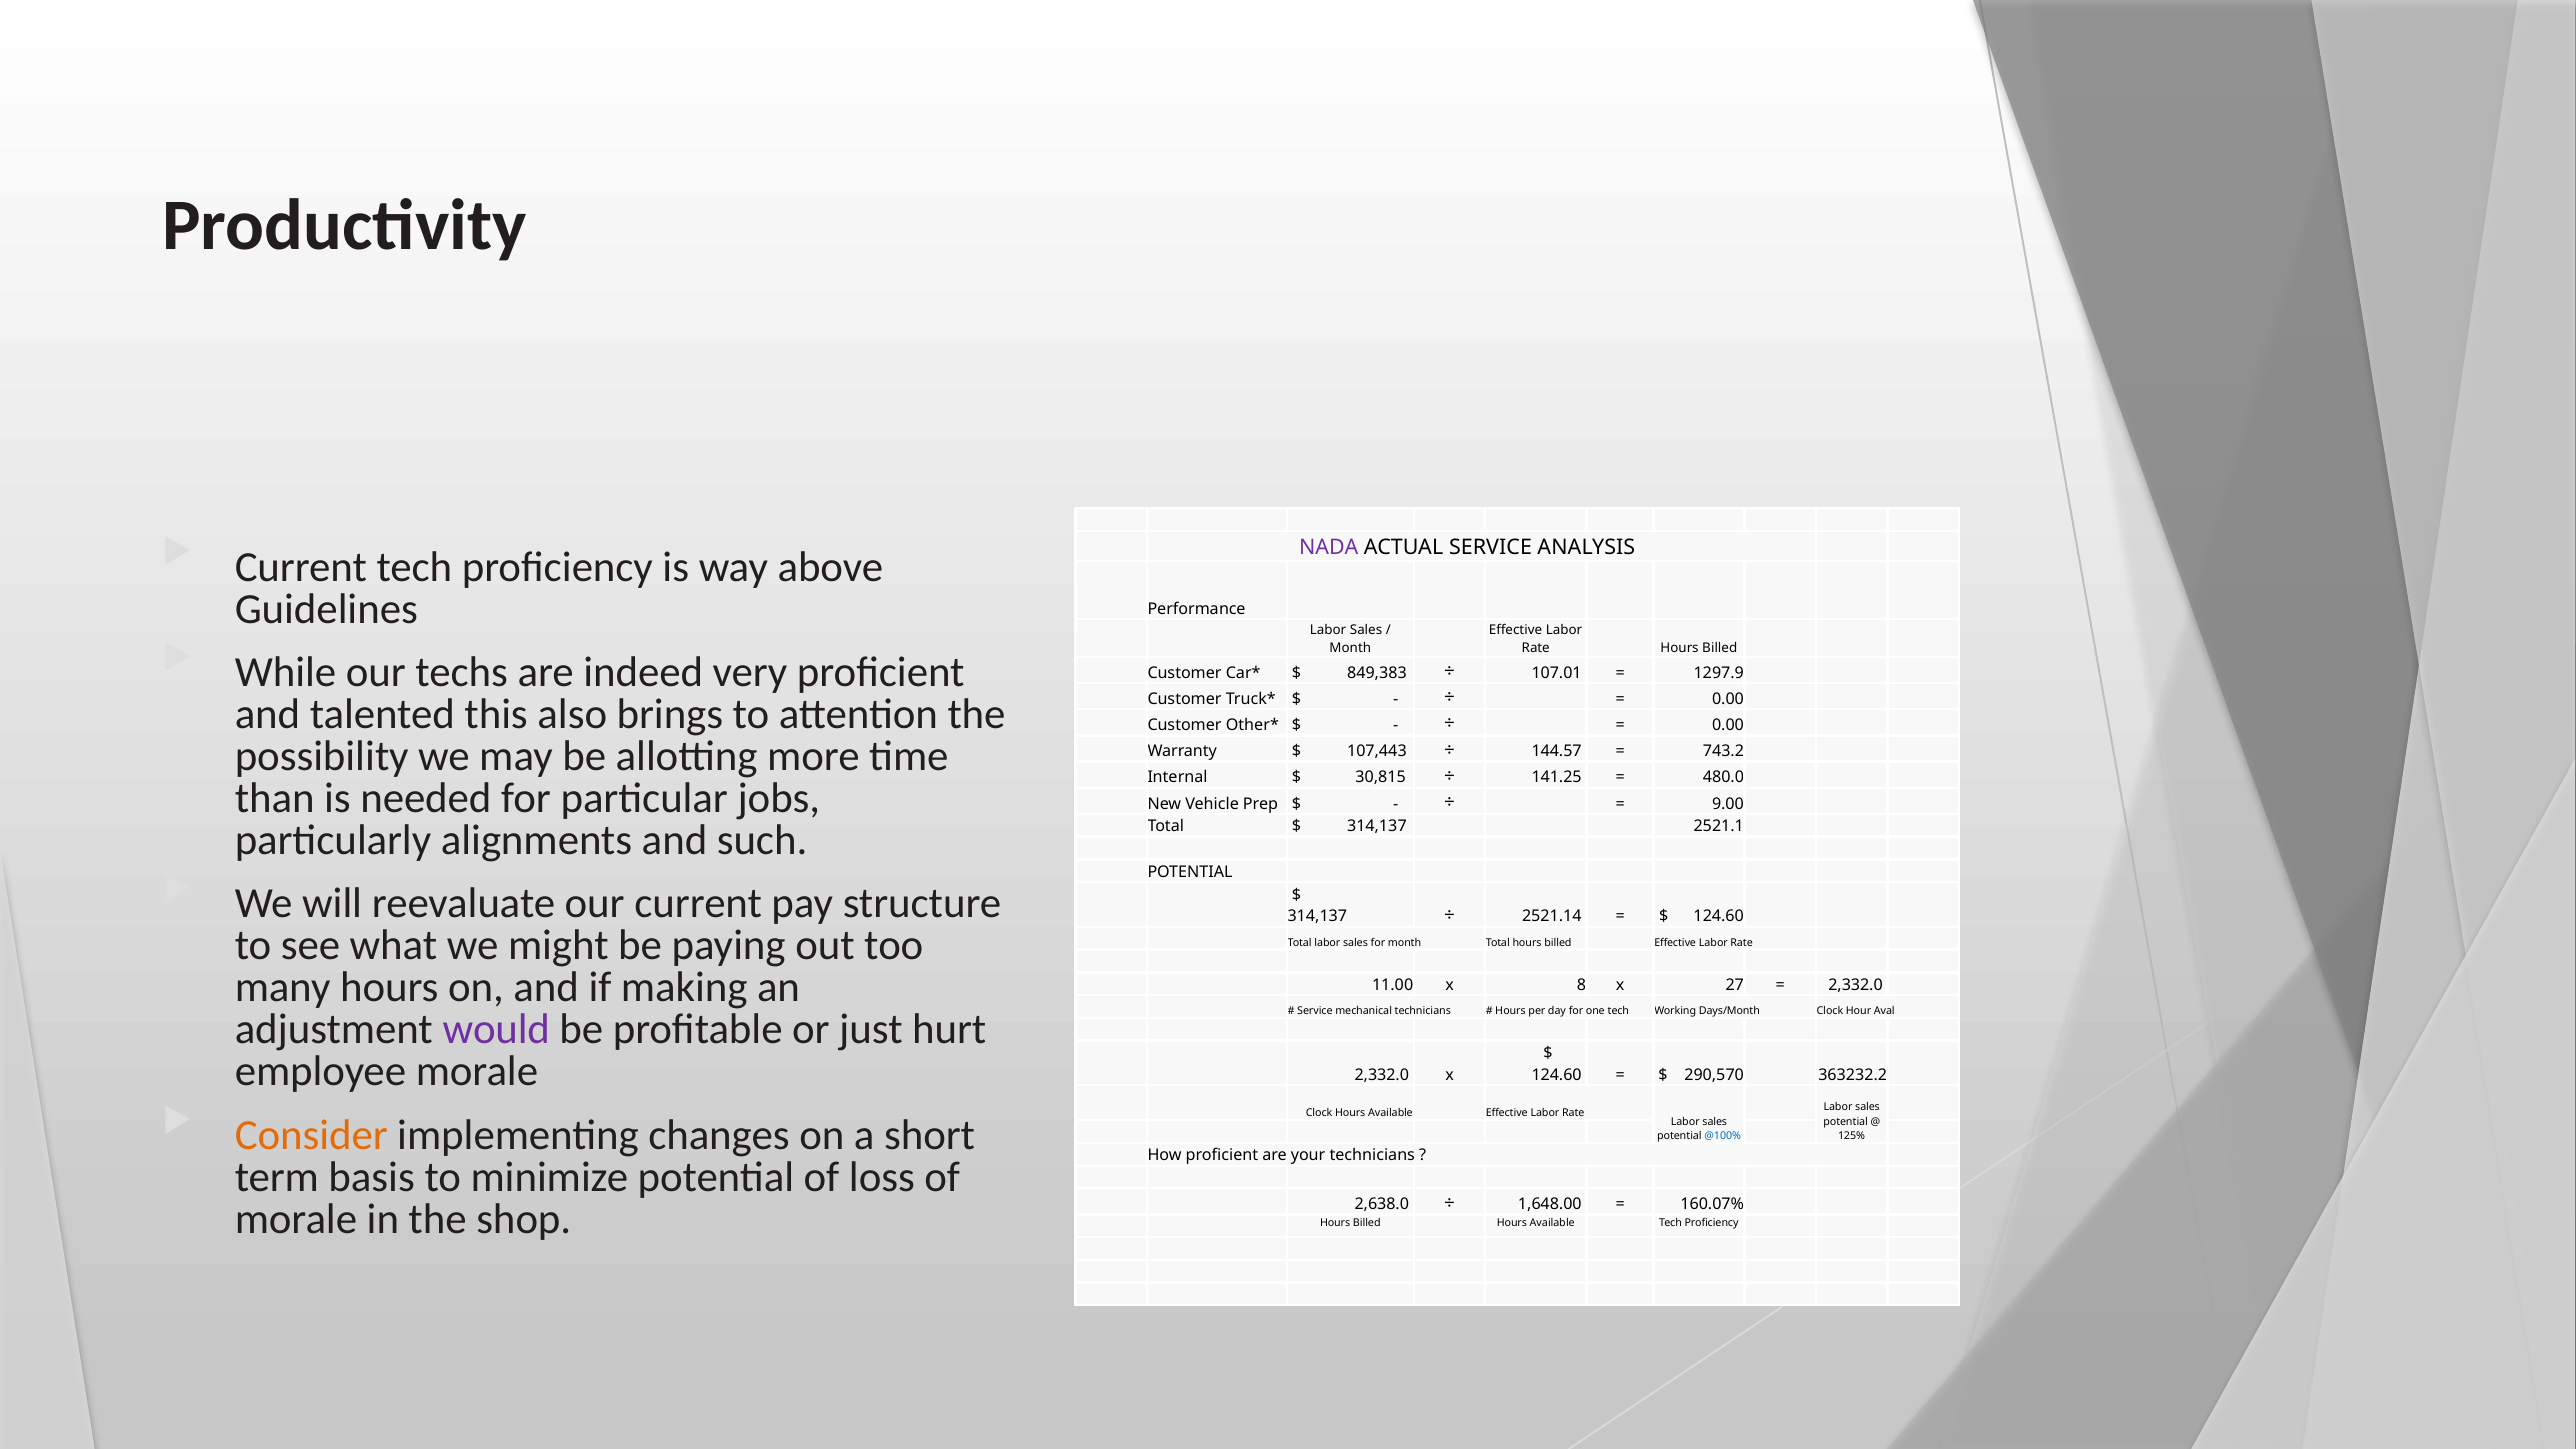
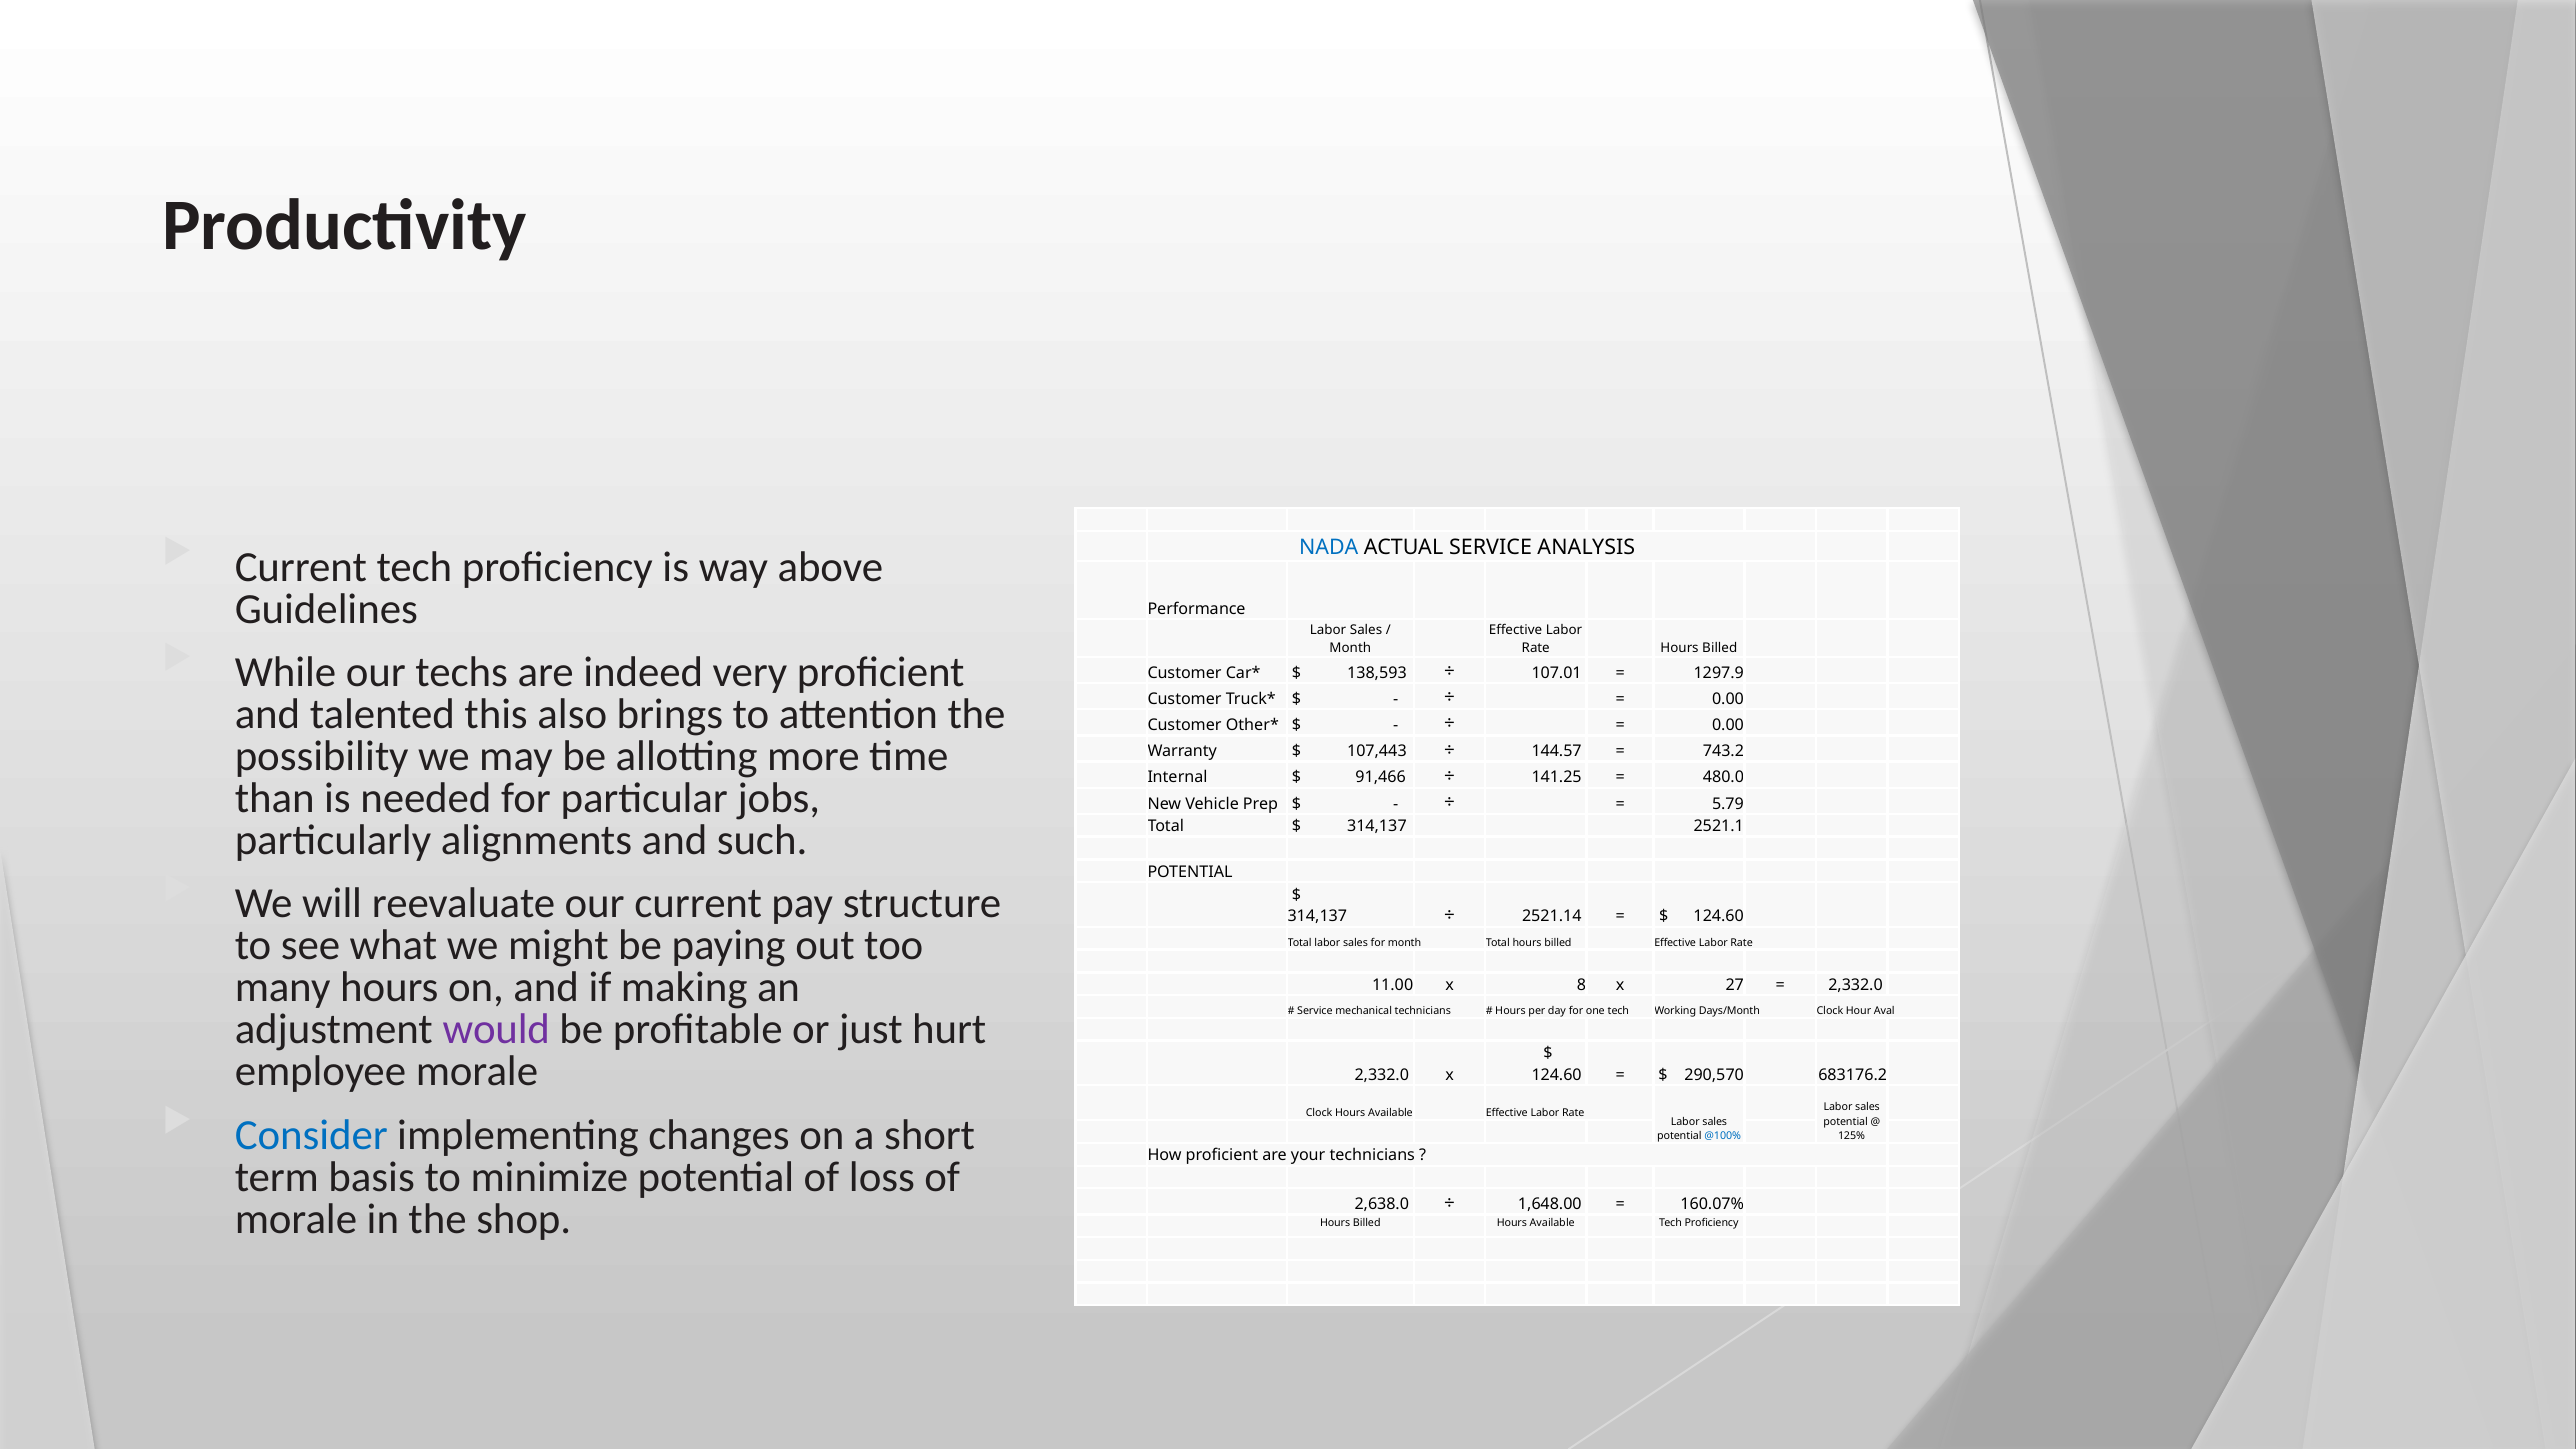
NADA colour: purple -> blue (1329, 548)
849,383: 849,383 -> 138,593 (1377, 673)
30,815: 30,815 -> 91,466 (1381, 778)
9.00: 9.00 -> 5.79 (1728, 804)
363232.2: 363232.2 -> 683176.2 (1853, 1075)
Consider colour: orange -> blue (311, 1135)
